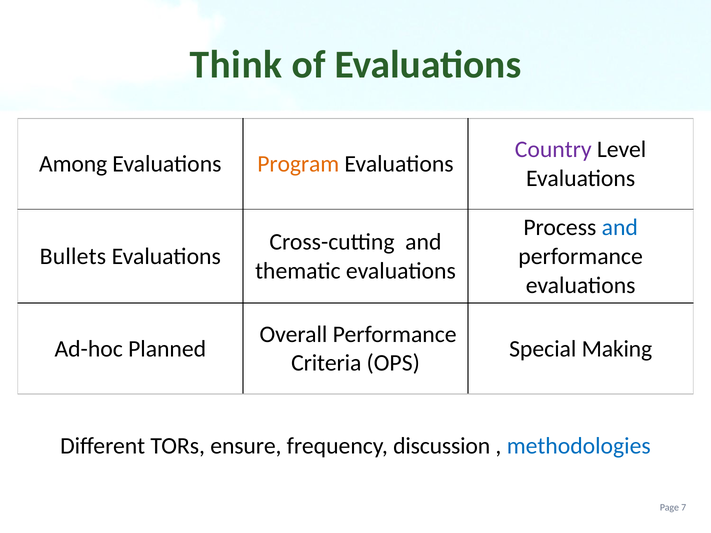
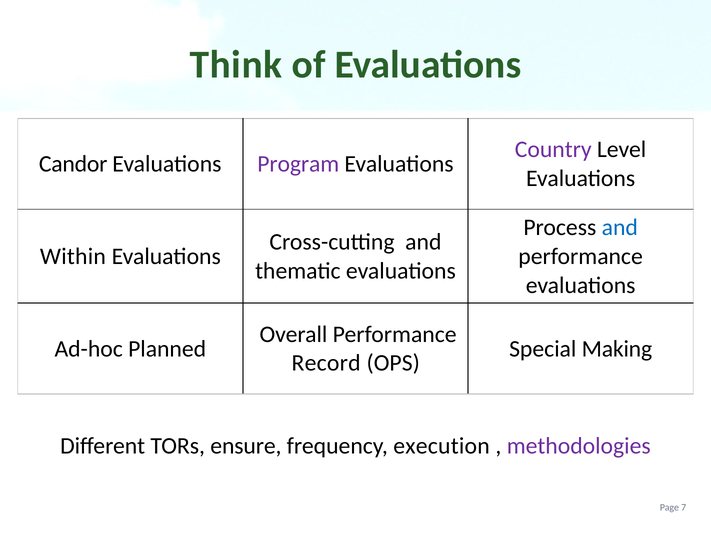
Among: Among -> Candor (73, 164)
Program colour: orange -> purple (298, 164)
Bullets: Bullets -> Within (73, 256)
Criteria: Criteria -> Record (326, 363)
discussion: discussion -> execution (442, 446)
methodologies colour: blue -> purple (579, 446)
